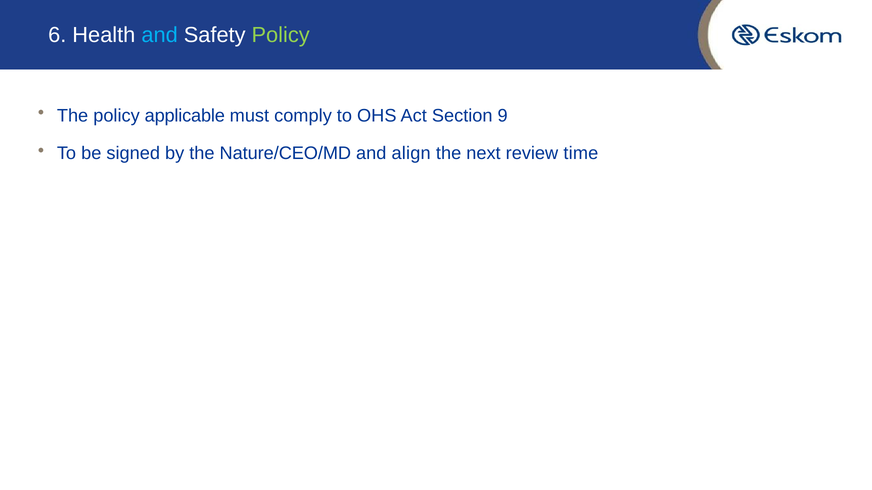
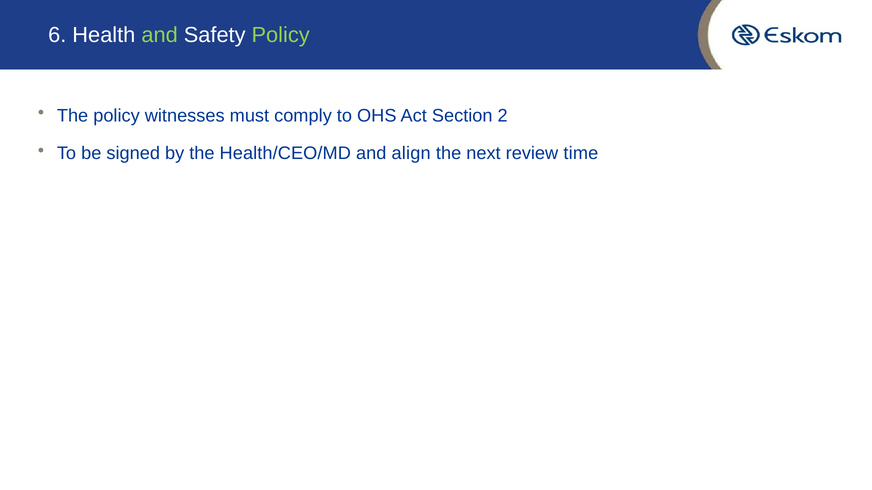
and colour: light blue -> light green (160, 35)
applicable: applicable -> witnesses (185, 116)
9: 9 -> 2 (503, 116)
Nature/CEO/MD: Nature/CEO/MD -> Health/CEO/MD (285, 154)
